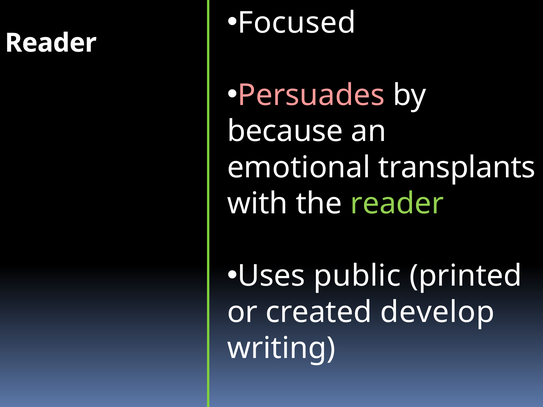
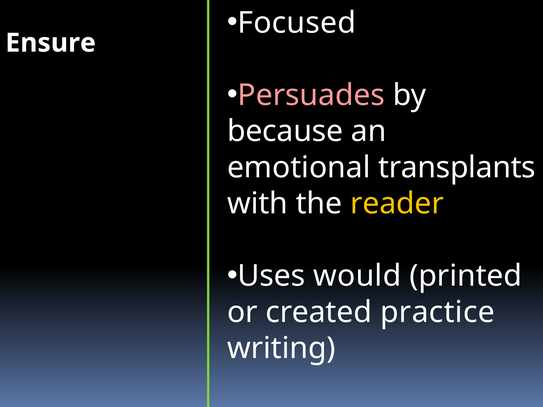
Reader: Reader -> Ensure (51, 43)
reader colour: light green -> yellow (397, 204)
public: public -> would (357, 276)
develop: develop -> practice (437, 312)
